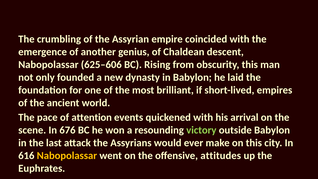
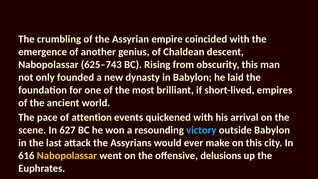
625–606: 625–606 -> 625–743 (101, 65)
676: 676 -> 627 (67, 130)
victory colour: light green -> light blue (201, 130)
attitudes: attitudes -> delusions (221, 156)
